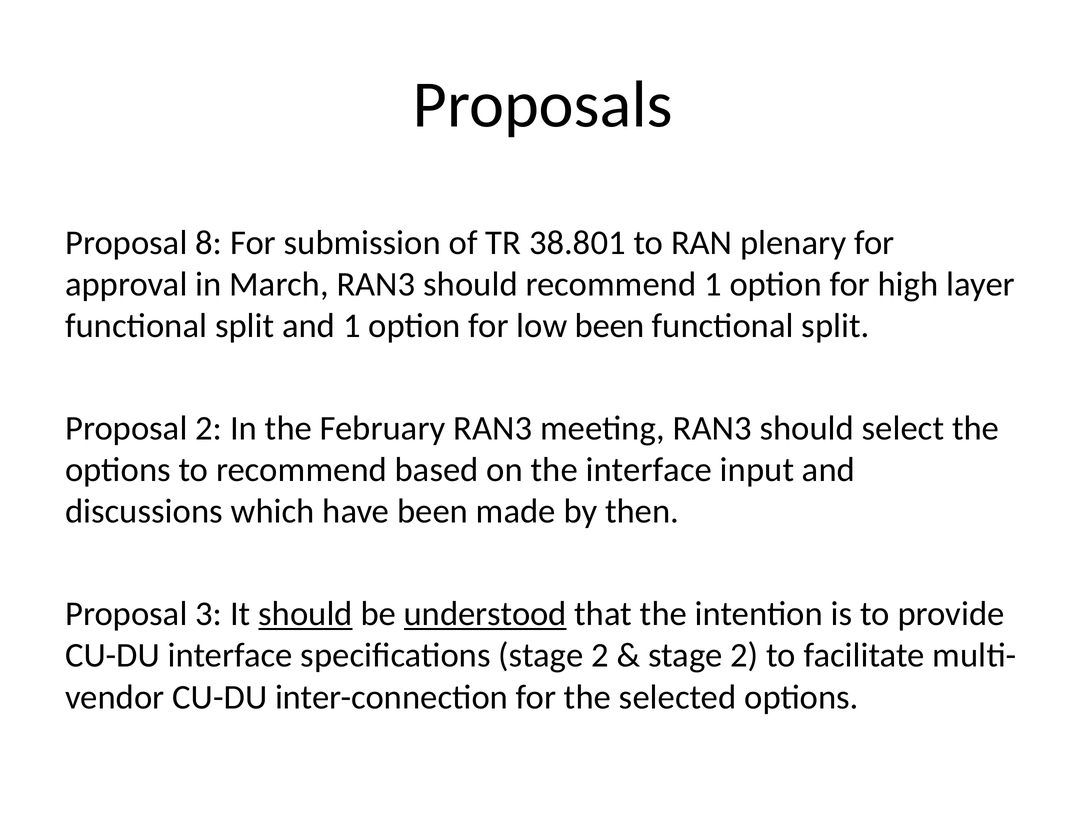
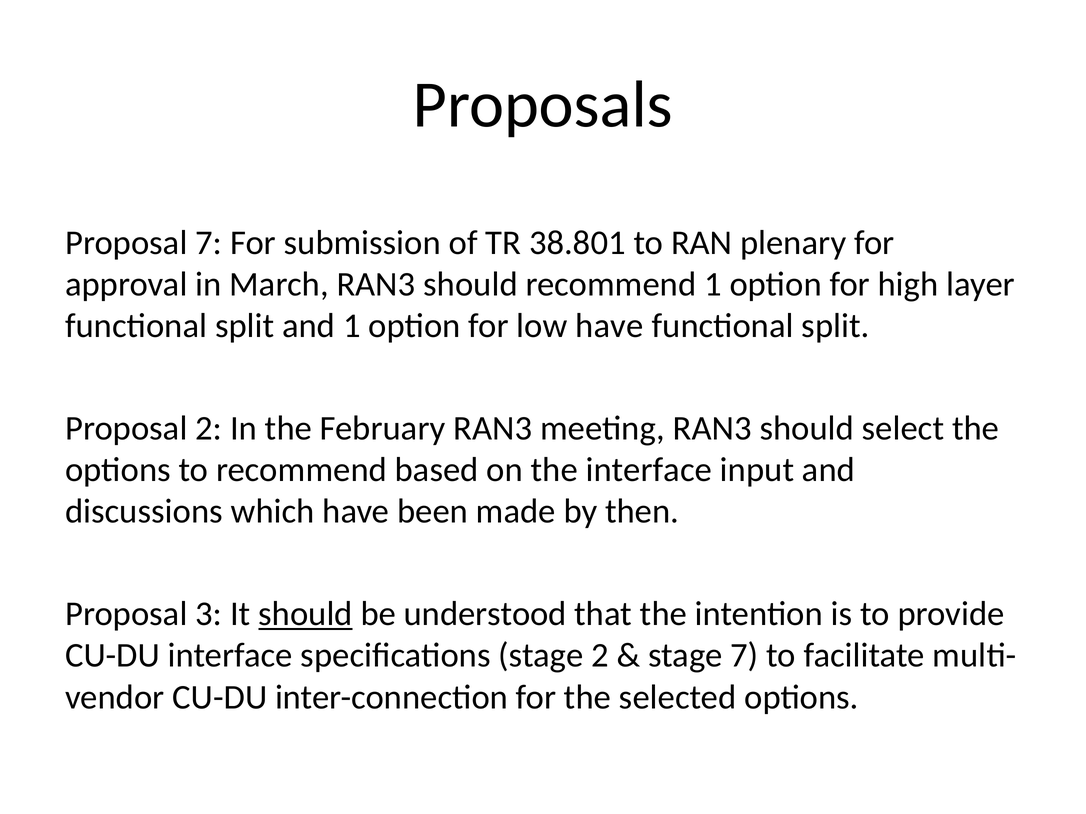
Proposal 8: 8 -> 7 (209, 243)
low been: been -> have (609, 326)
understood underline: present -> none (485, 614)
2: 2 -> 7 (744, 656)
